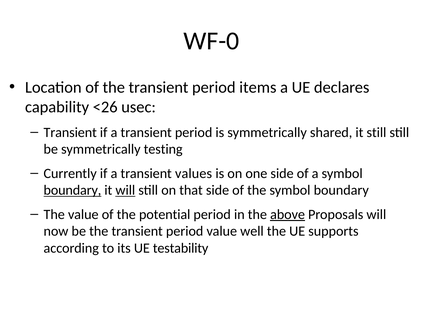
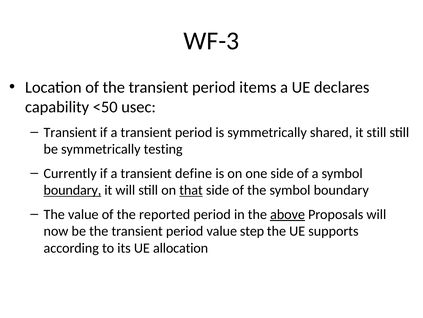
WF-0: WF-0 -> WF-3 (211, 41)
<26: <26 -> <50 (105, 107)
values: values -> define (194, 173)
will underline: present -> none (125, 190)
that underline: none -> present (191, 190)
potential: potential -> reported (165, 214)
well: well -> step (252, 231)
testability: testability -> allocation (181, 248)
